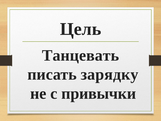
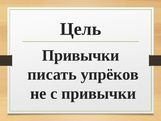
Танцевать: Танцевать -> Привычки (81, 55)
зарядку: зарядку -> упрёков (110, 74)
